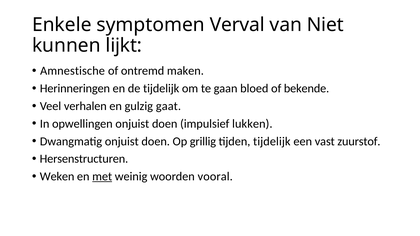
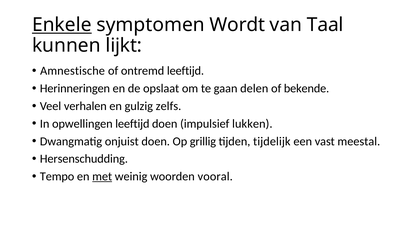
Enkele underline: none -> present (62, 25)
Verval: Verval -> Wordt (237, 25)
Niet: Niet -> Taal (325, 25)
ontremd maken: maken -> leeftijd (185, 71)
de tijdelijk: tijdelijk -> opslaat (161, 89)
bloed: bloed -> delen (254, 89)
gaat: gaat -> zelfs (169, 106)
opwellingen onjuist: onjuist -> leeftijd (132, 124)
zuurstof: zuurstof -> meestal (359, 141)
Hersenstructuren: Hersenstructuren -> Hersenschudding (84, 159)
Weken: Weken -> Tempo (57, 177)
